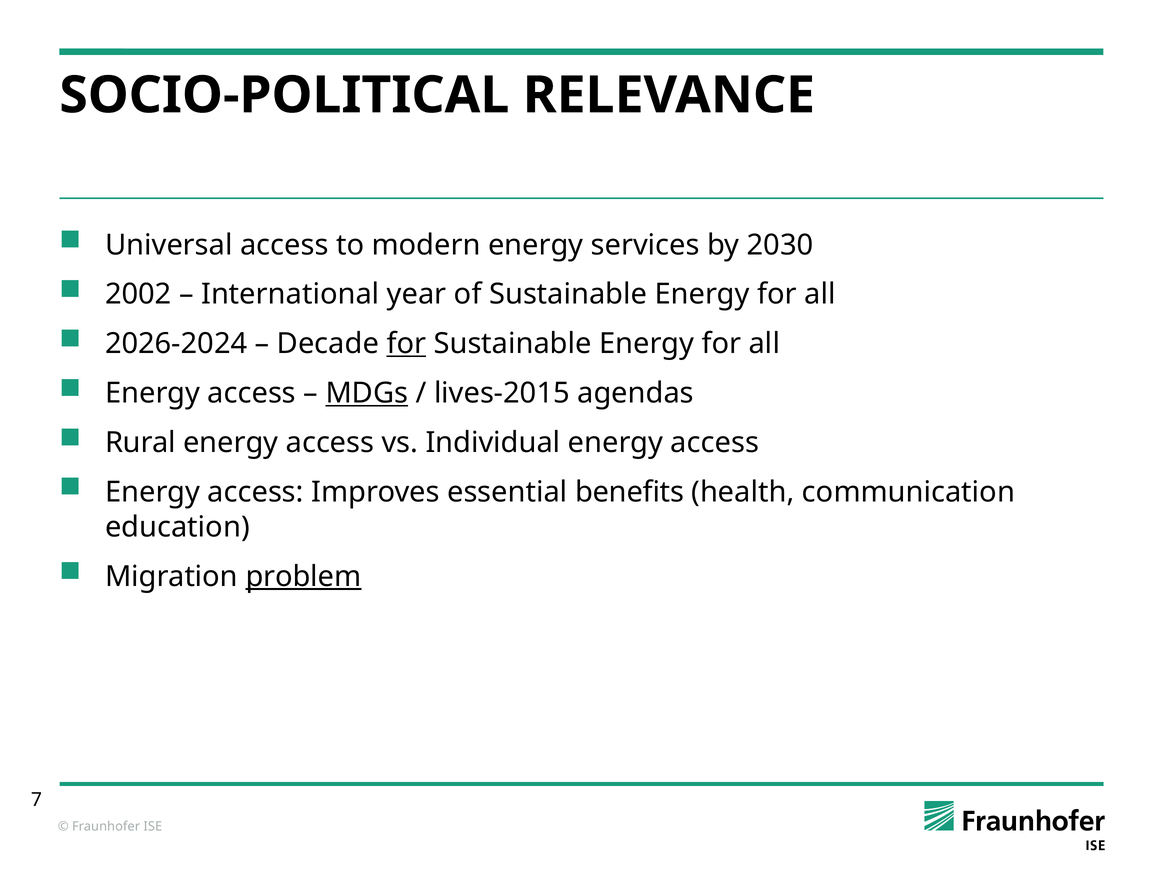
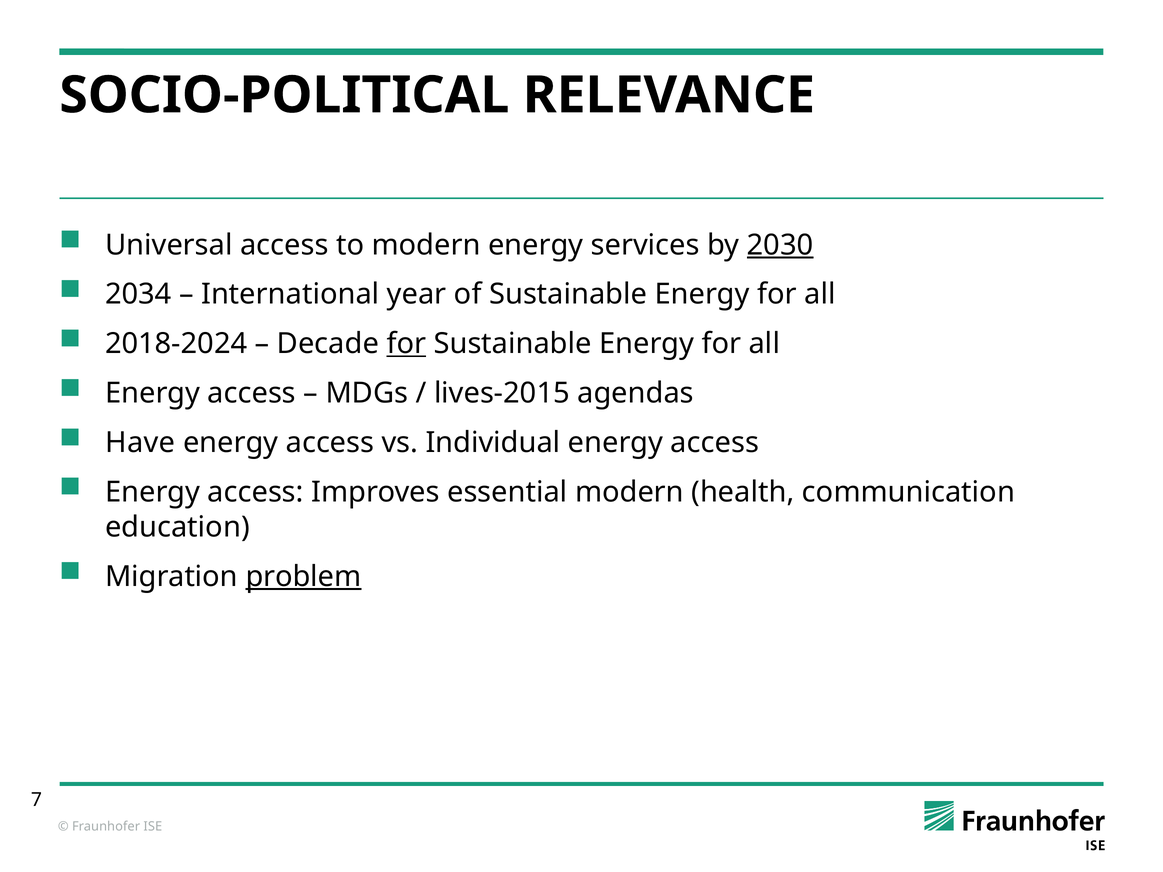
2030 underline: none -> present (780, 245)
2002: 2002 -> 2034 (138, 294)
2026-2024: 2026-2024 -> 2018-2024 (176, 344)
MDGs underline: present -> none (367, 393)
Rural: Rural -> Have (140, 443)
essential benefits: benefits -> modern (629, 492)
